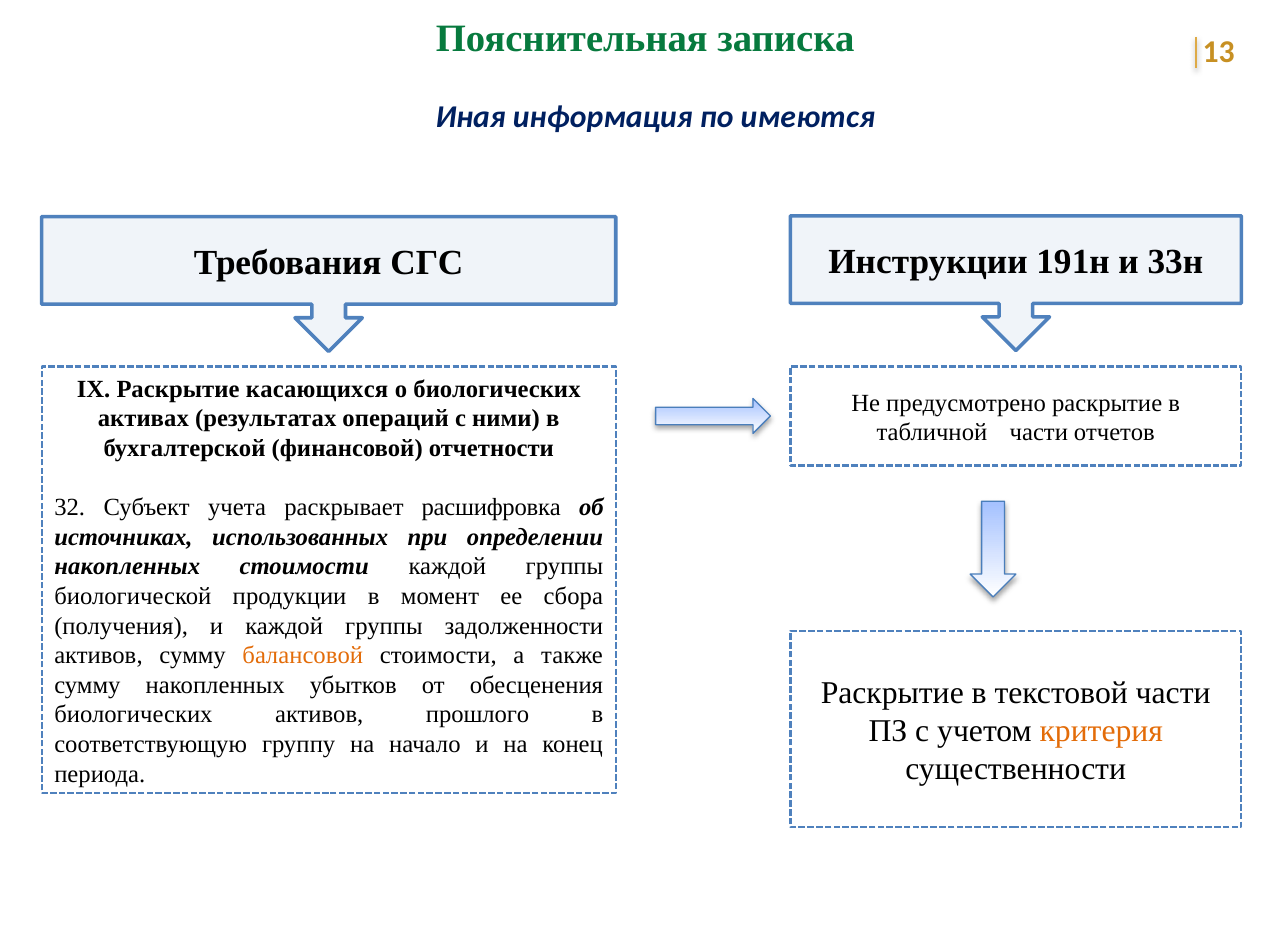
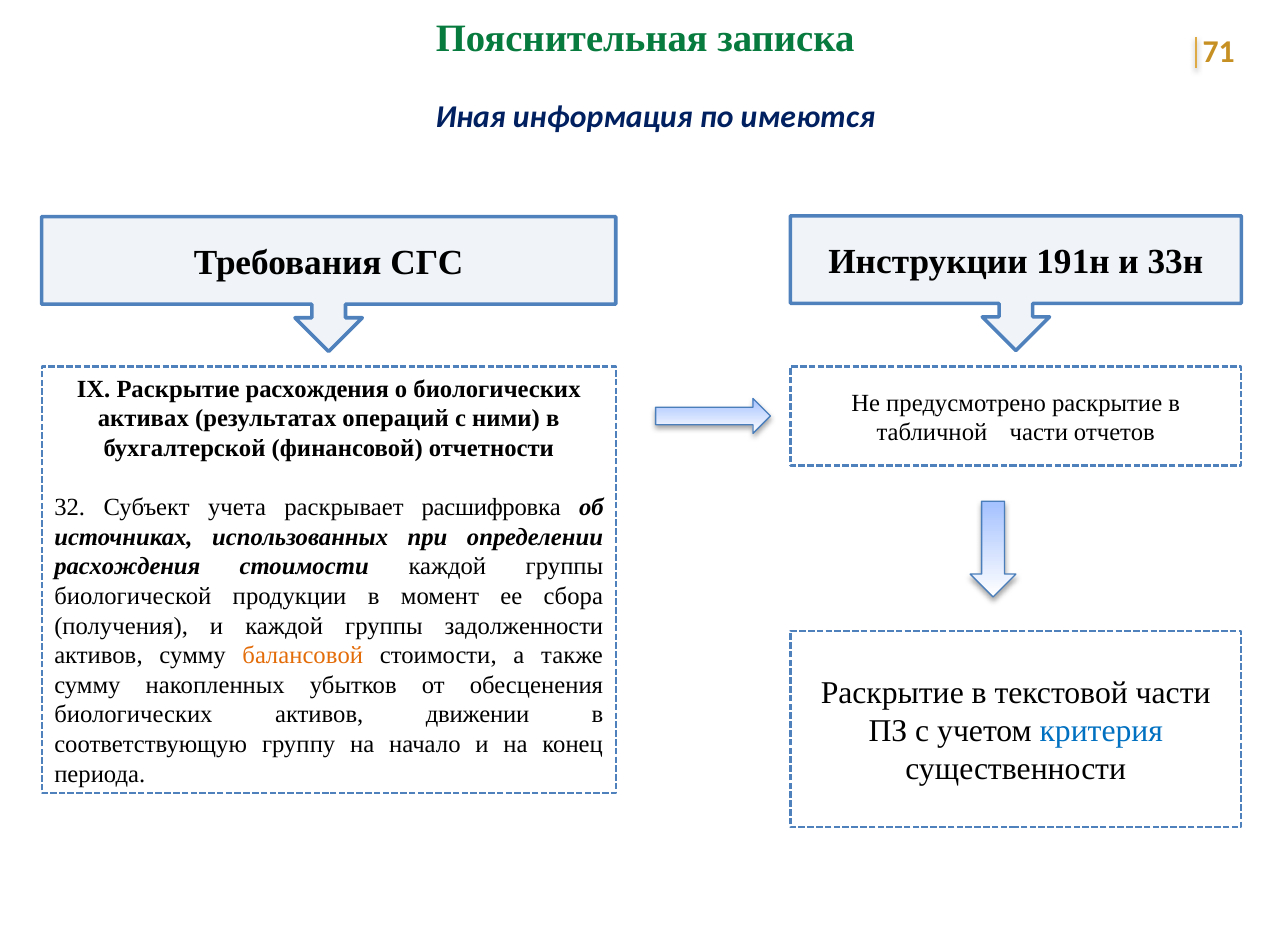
13: 13 -> 71 (1219, 52)
Раскрытие касающихся: касающихся -> расхождения (317, 389)
накопленных: накопленных -> расхождения (127, 567)
прошлого: прошлого -> движении (478, 715)
критерия colour: orange -> blue (1101, 731)
